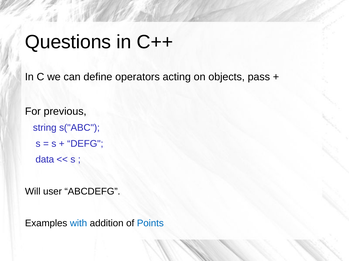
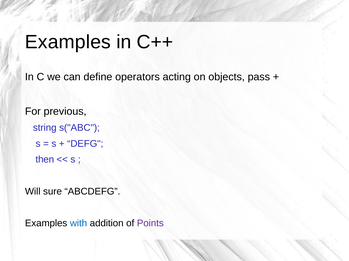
Questions: Questions -> Examples (68, 42)
data: data -> then (45, 160)
user: user -> sure (53, 192)
Points colour: blue -> purple (150, 224)
